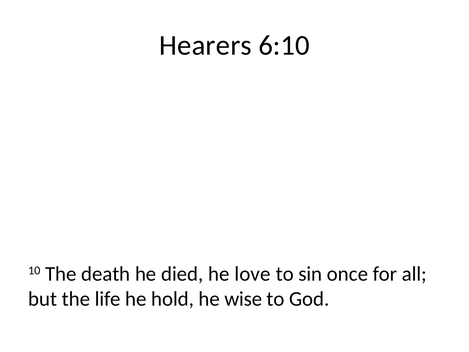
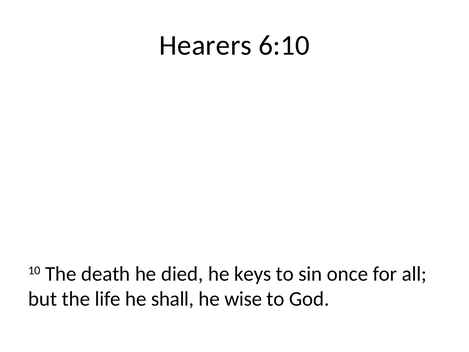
love: love -> keys (253, 274)
hold: hold -> shall (173, 299)
